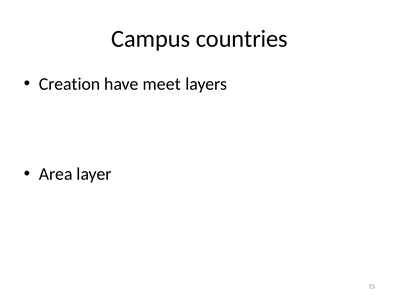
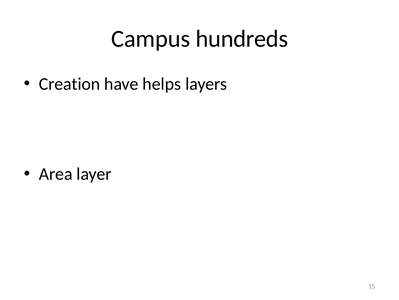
countries: countries -> hundreds (242, 39)
meet: meet -> helps (162, 84)
